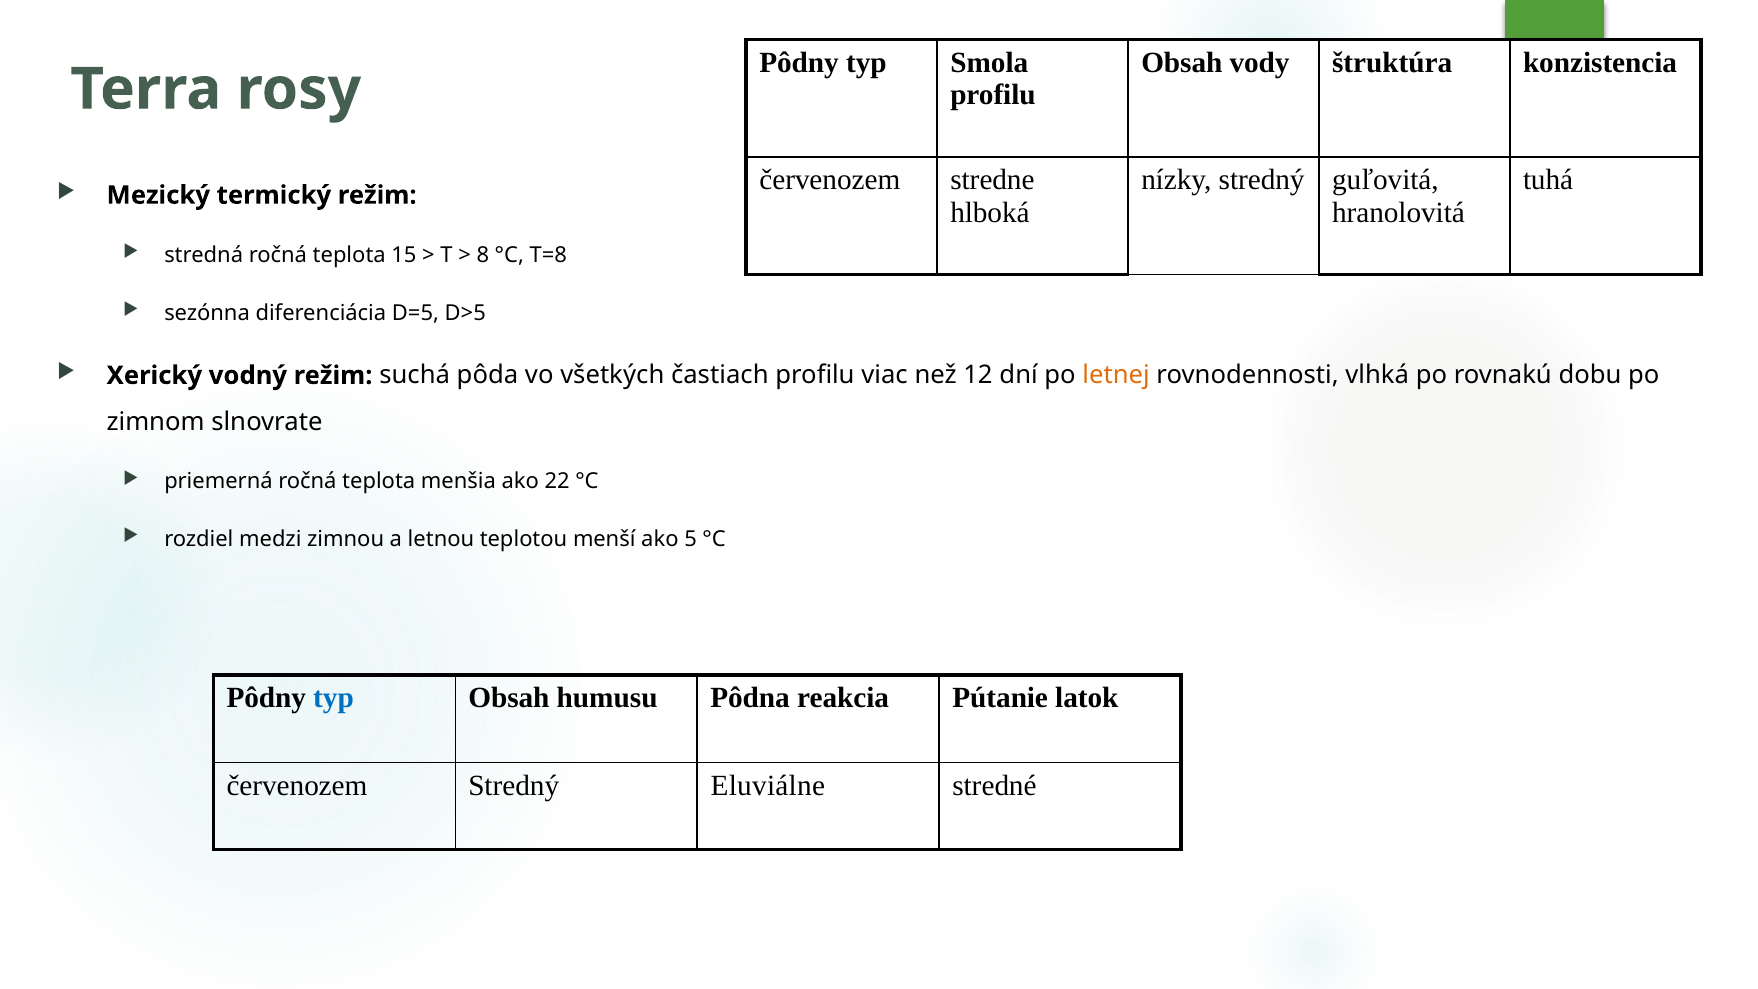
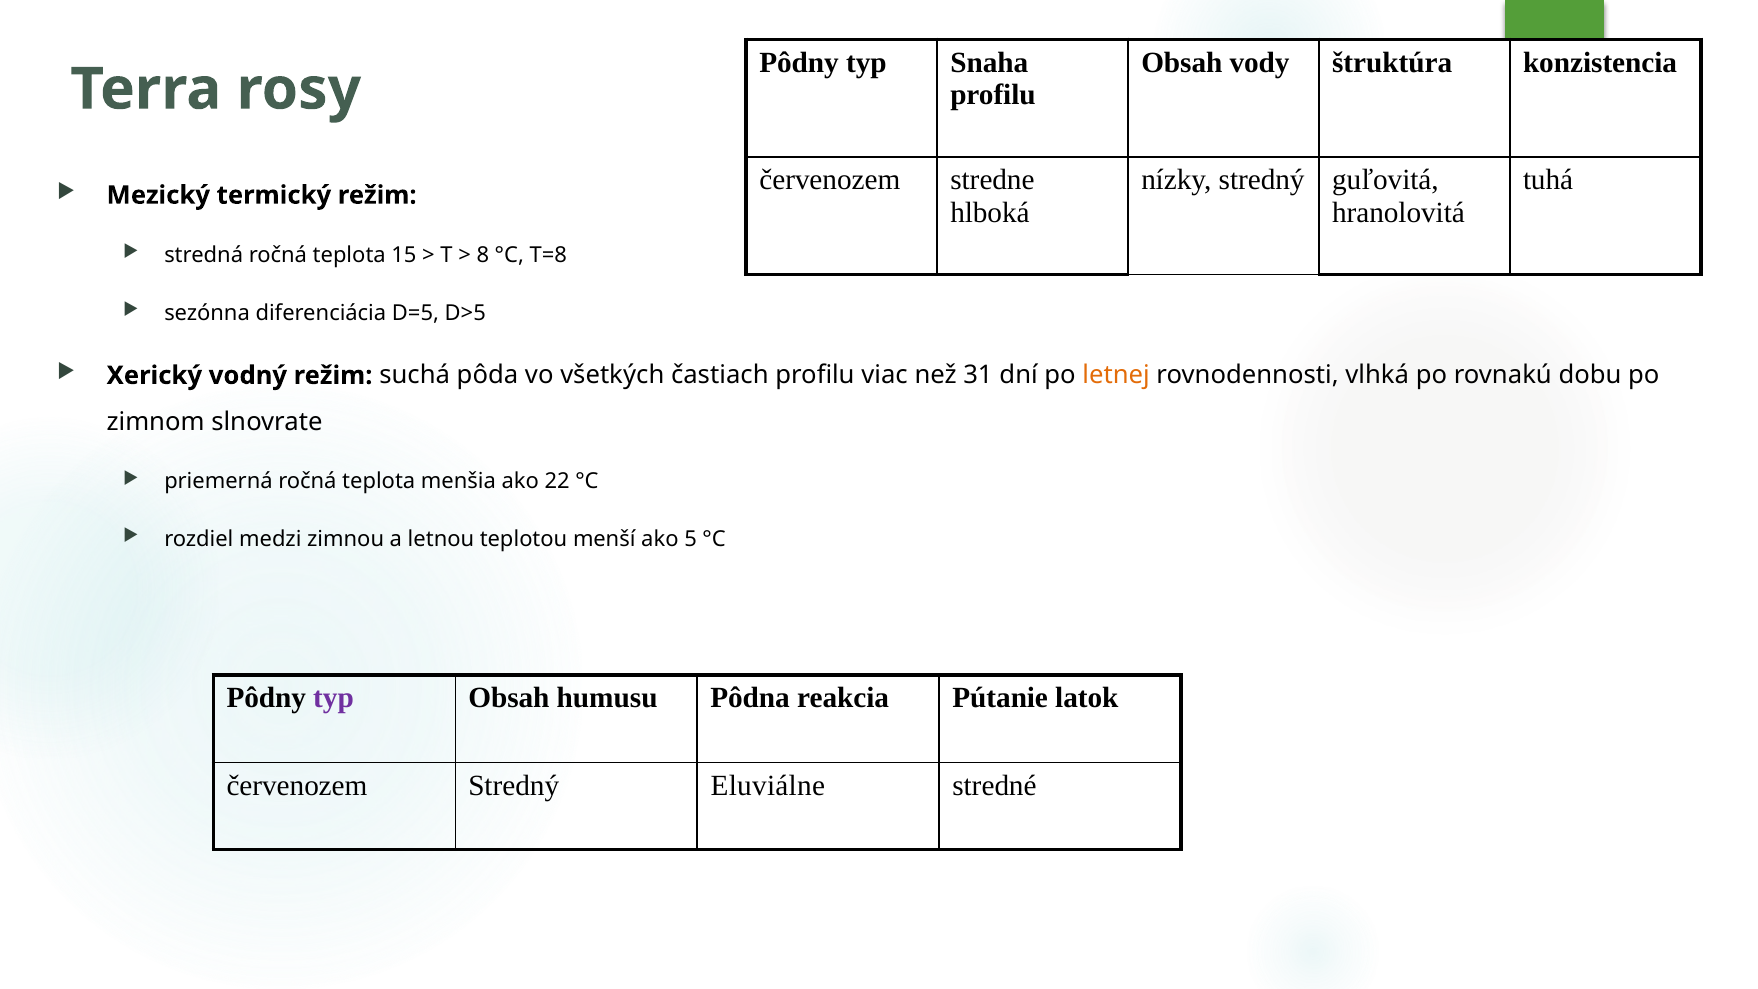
Smola: Smola -> Snaha (989, 62)
12: 12 -> 31 (978, 375)
typ colour: blue -> purple (334, 698)
